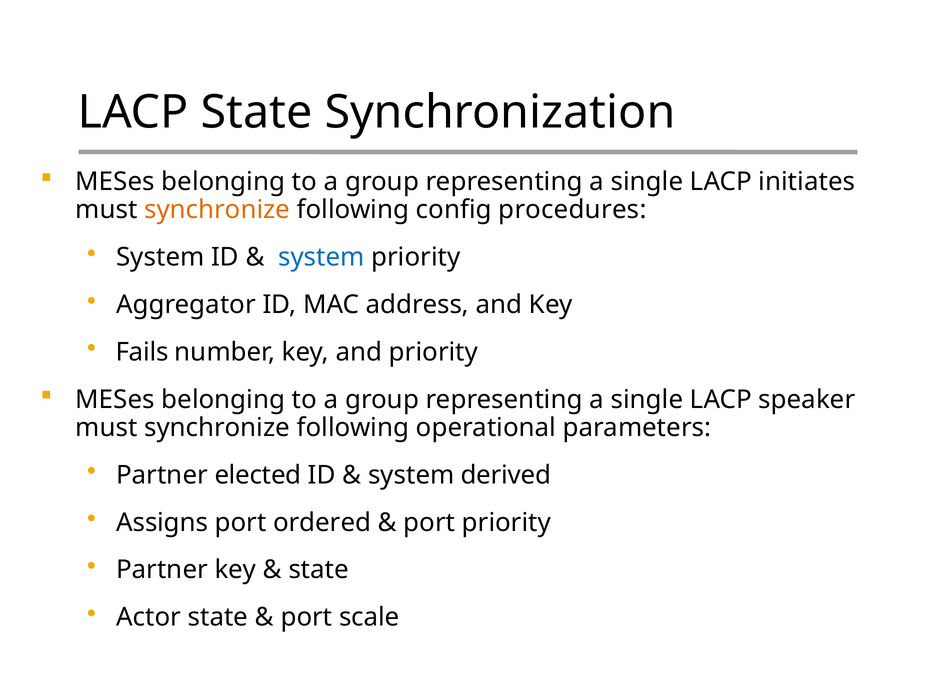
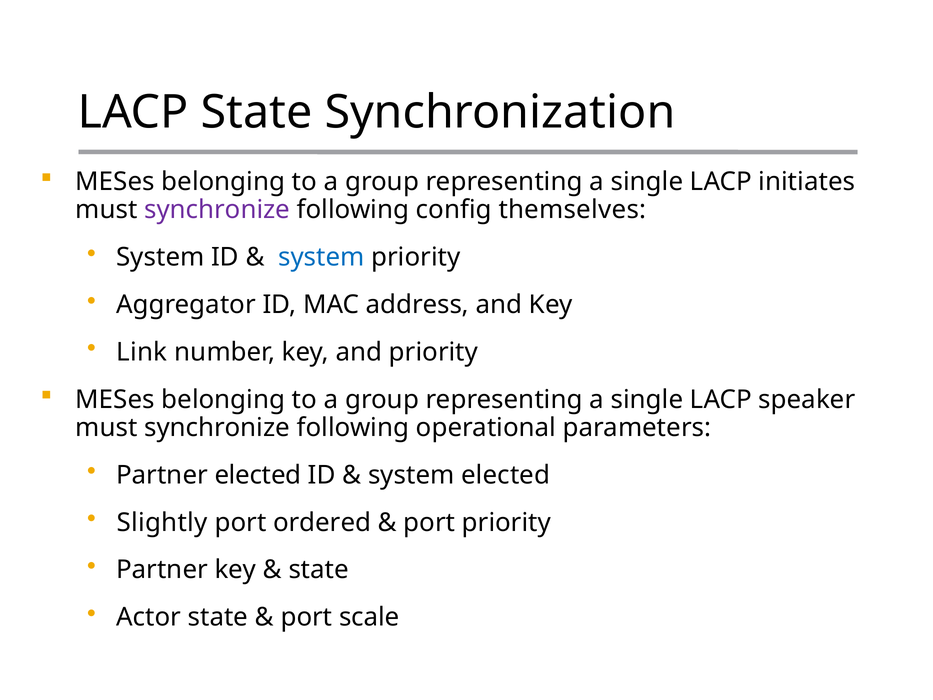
synchronize colour: orange -> purple (217, 210)
procedures: procedures -> themselves (572, 210)
Fails: Fails -> Link (142, 352)
system derived: derived -> elected (506, 475)
Assigns: Assigns -> Slightly (162, 522)
